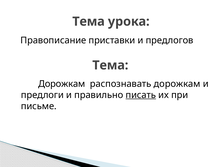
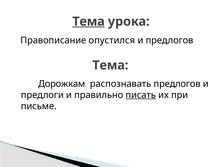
Тема underline: none -> present (89, 21)
приставки: приставки -> опустился (112, 40)
распознавать дорожкам: дорожкам -> предлогов (177, 84)
